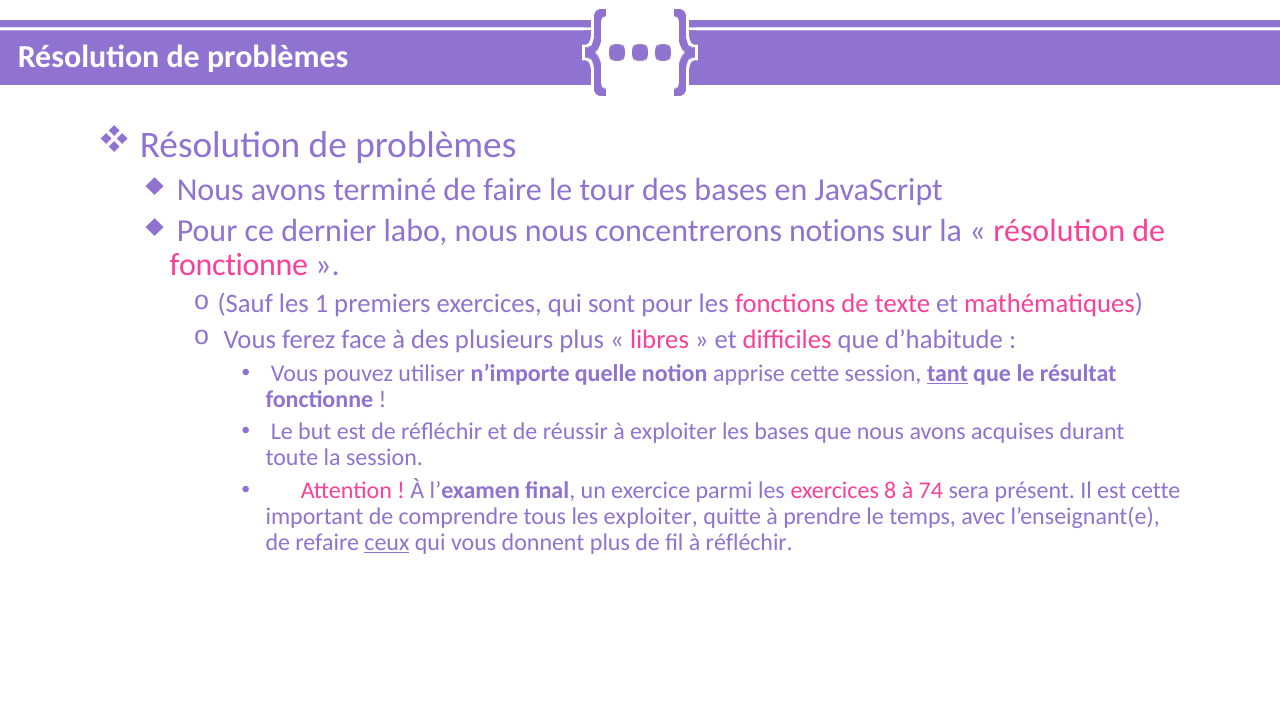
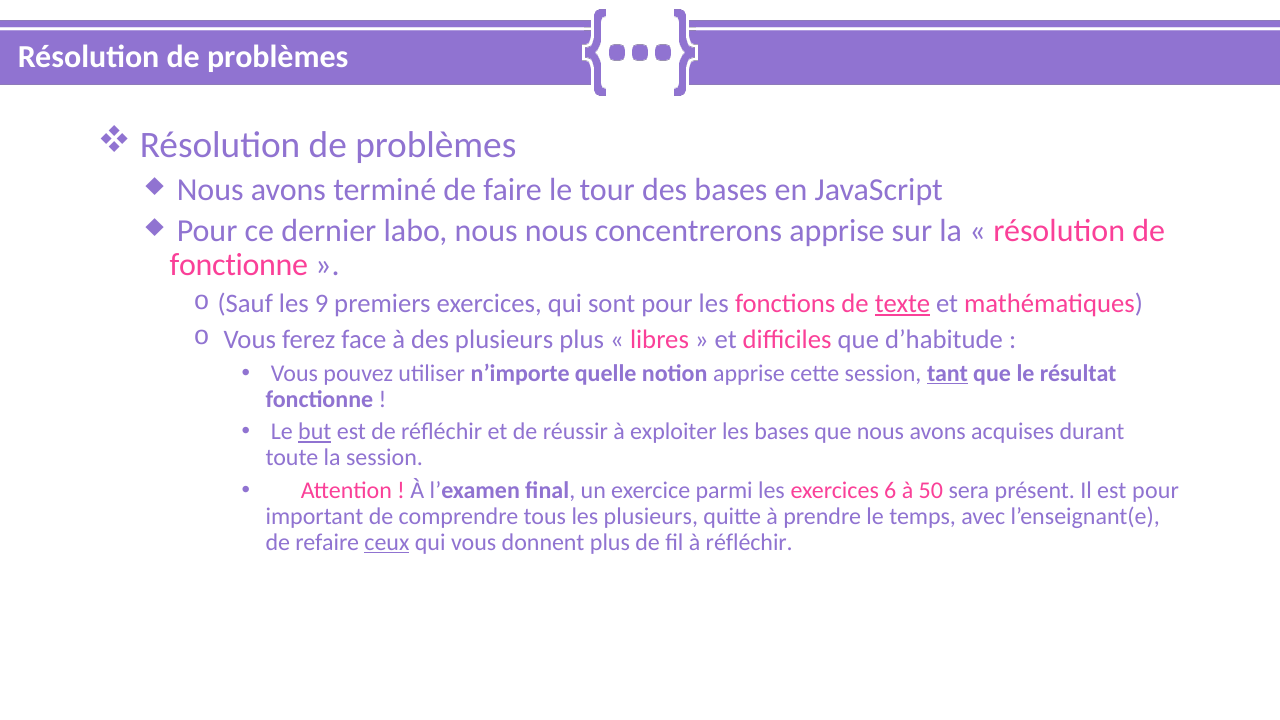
concentrerons notions: notions -> apprise (837, 231)
1: 1 -> 9 (322, 304)
texte underline: none -> present (902, 304)
but underline: none -> present (315, 432)
8: 8 -> 6 (890, 490)
74: 74 -> 50 (931, 490)
est cette: cette -> pour (1156, 490)
les exploiter: exploiter -> plusieurs (651, 516)
